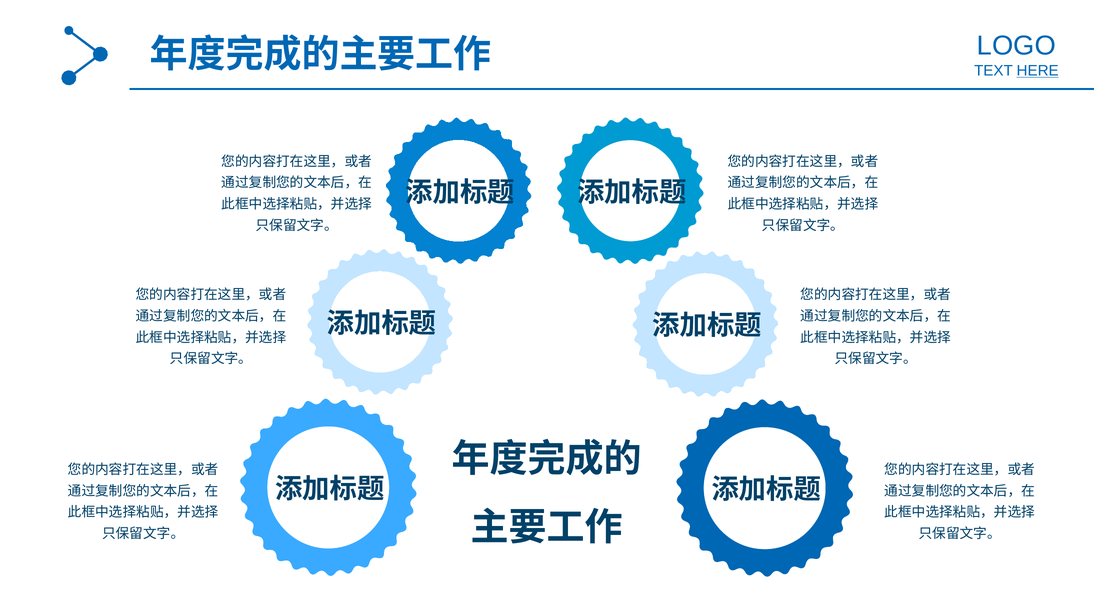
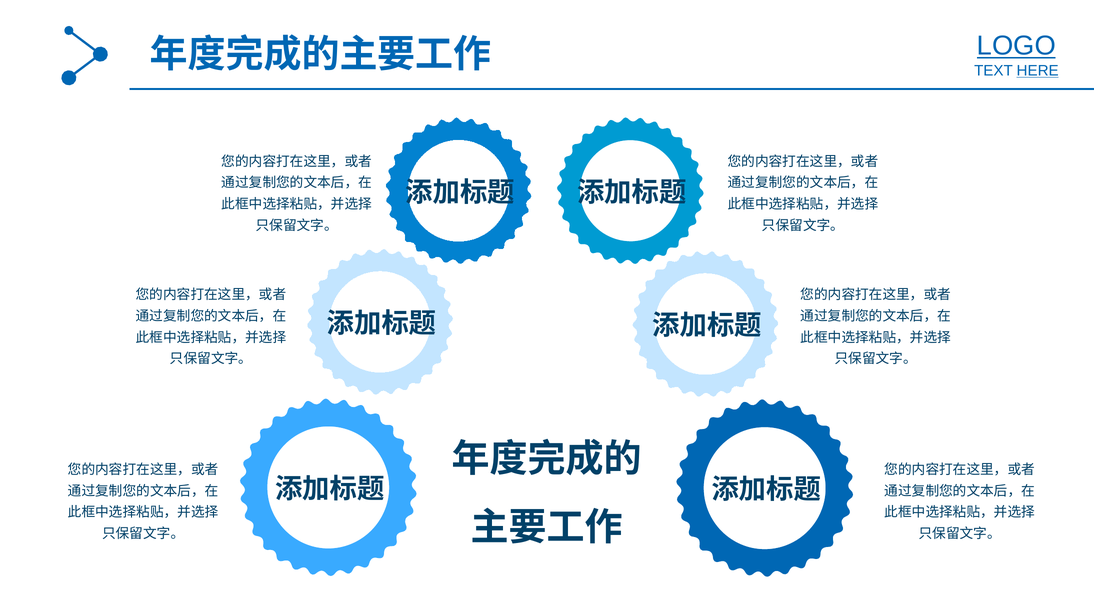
LOGO underline: none -> present (1016, 46)
